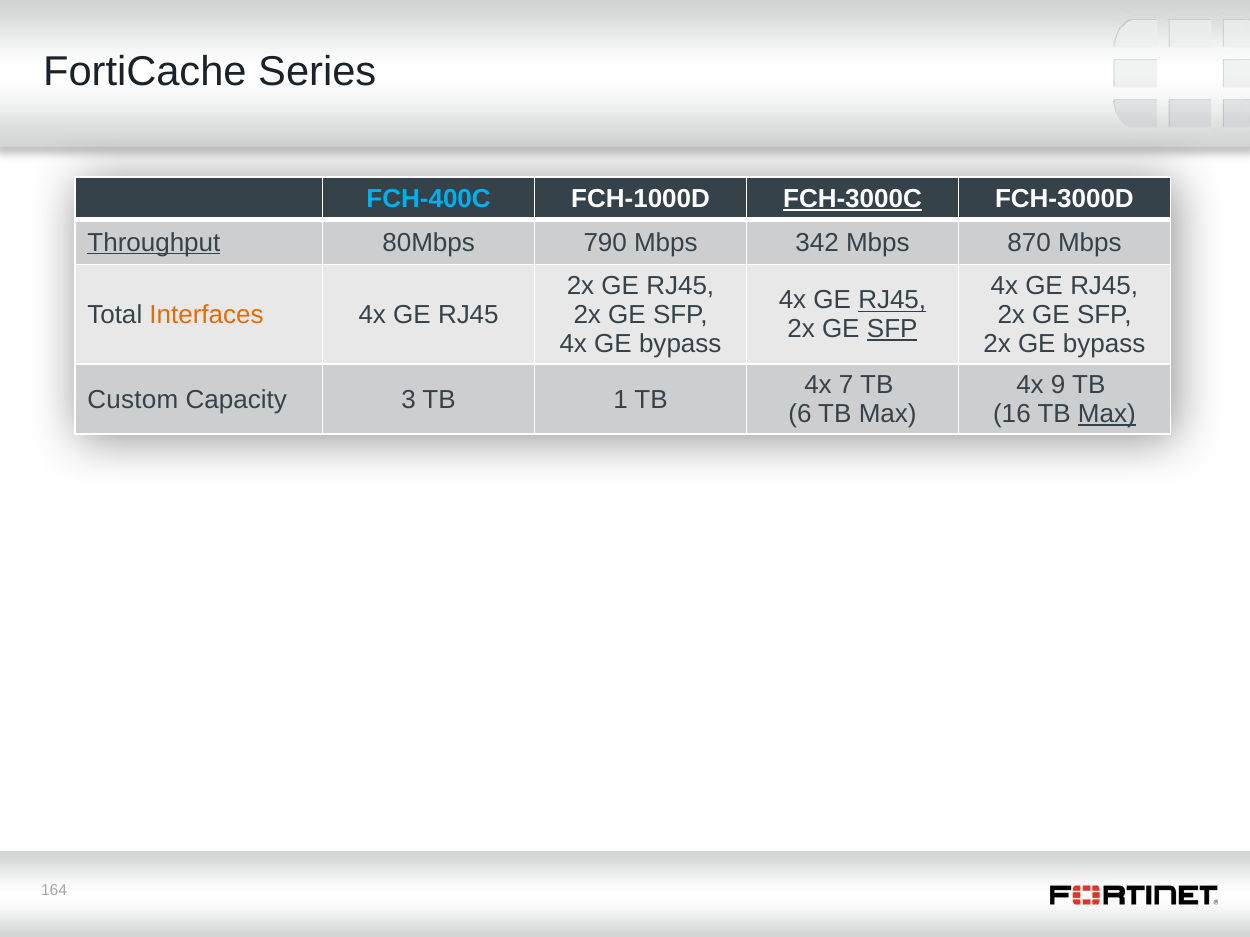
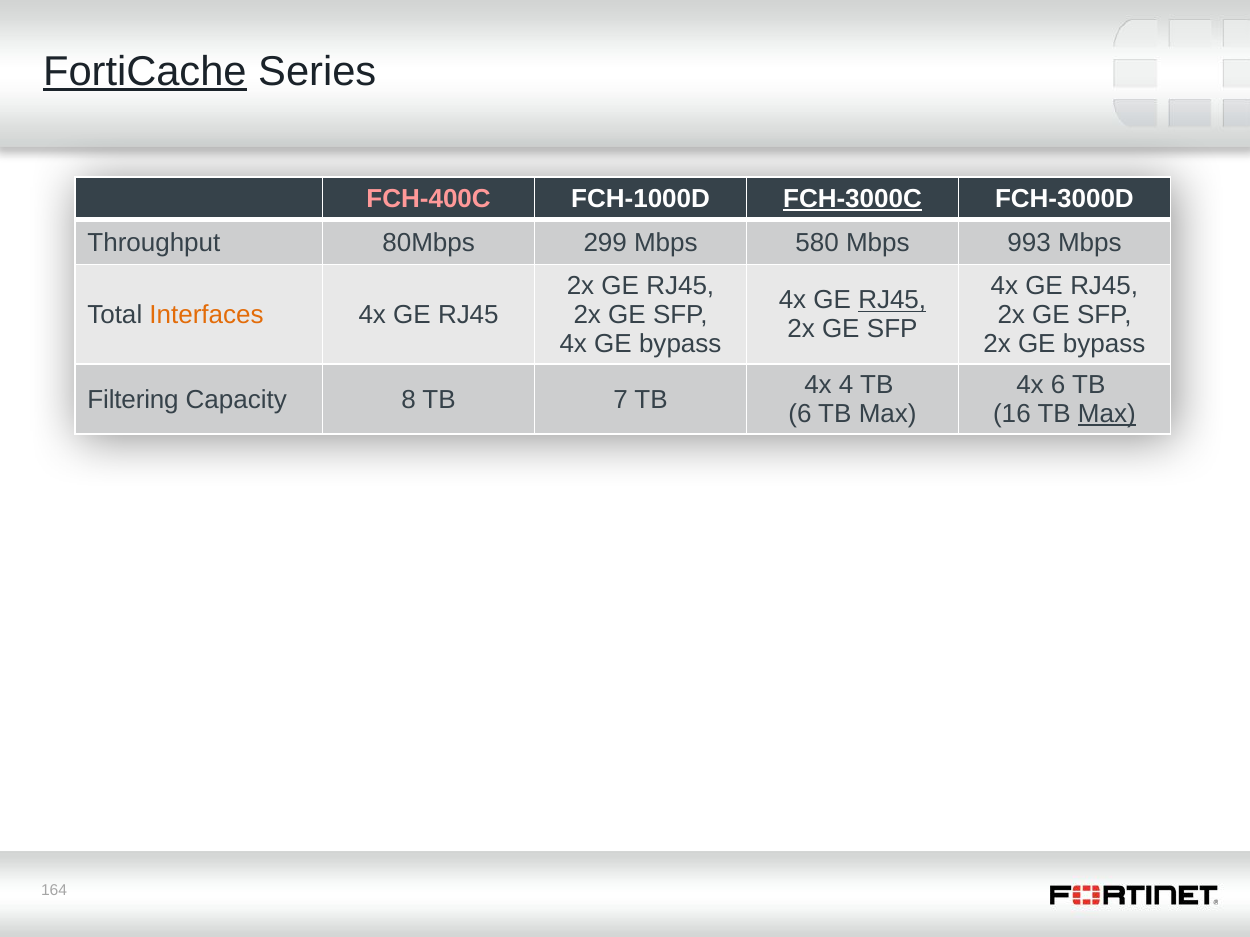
FortiCache underline: none -> present (145, 72)
FCH-400C colour: light blue -> pink (429, 199)
Throughput underline: present -> none (154, 243)
790: 790 -> 299 (605, 243)
342: 342 -> 580 (817, 243)
870: 870 -> 993 (1029, 243)
SFP underline: present -> none (892, 329)
7: 7 -> 4 (846, 385)
4x 9: 9 -> 6 (1058, 385)
Custom: Custom -> Filtering (133, 400)
3: 3 -> 8 (409, 400)
1: 1 -> 7 (621, 400)
